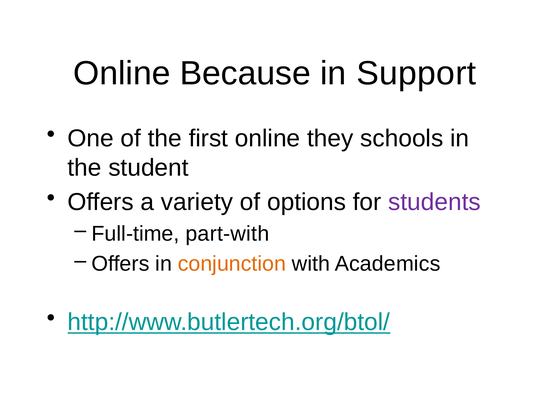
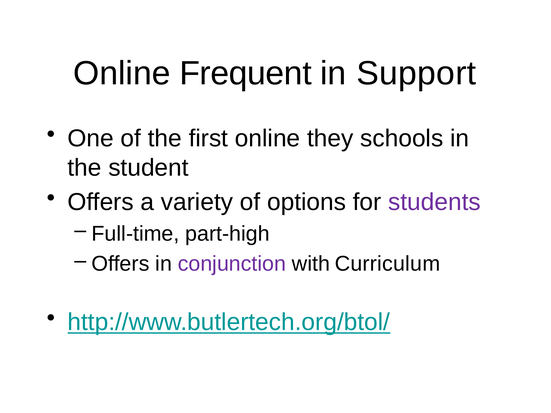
Because: Because -> Frequent (246, 74)
part-with: part-with -> part-high (228, 234)
conjunction colour: orange -> purple (232, 264)
Academics: Academics -> Curriculum (387, 264)
